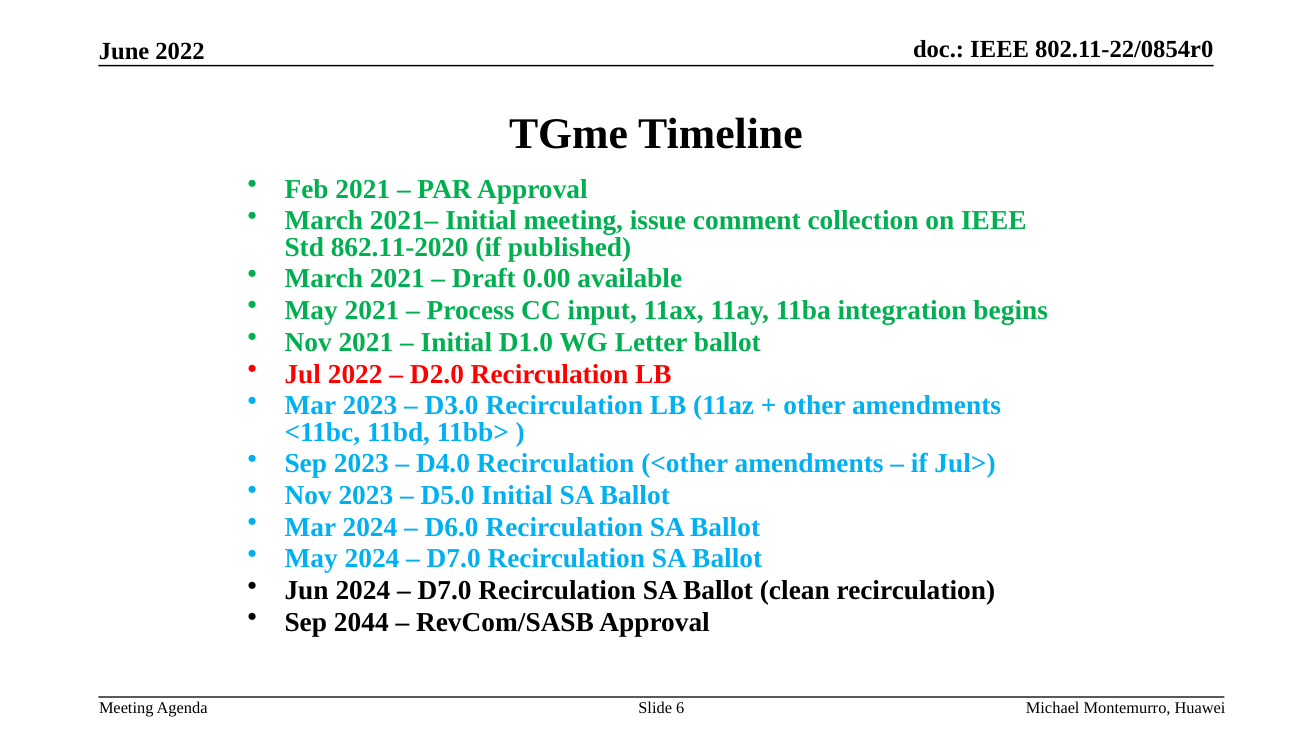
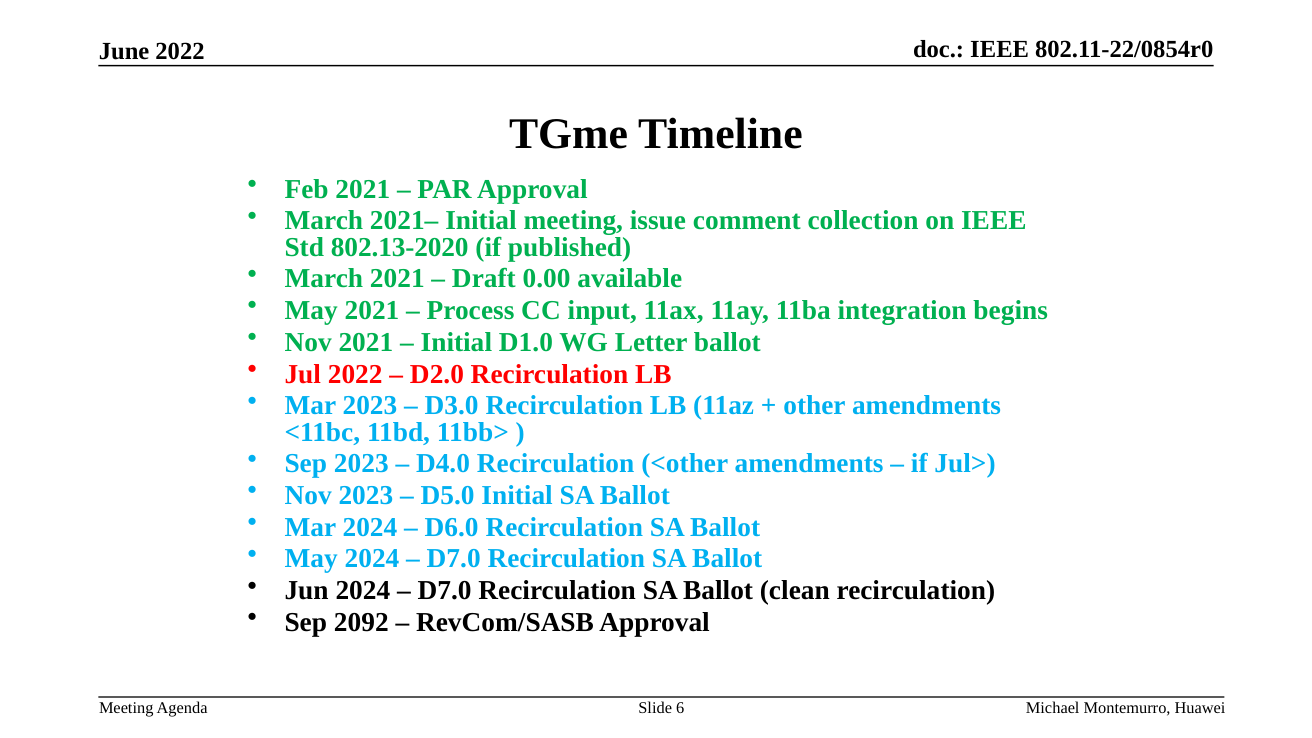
862.11-2020: 862.11-2020 -> 802.13-2020 (400, 247)
2044: 2044 -> 2092 (361, 622)
